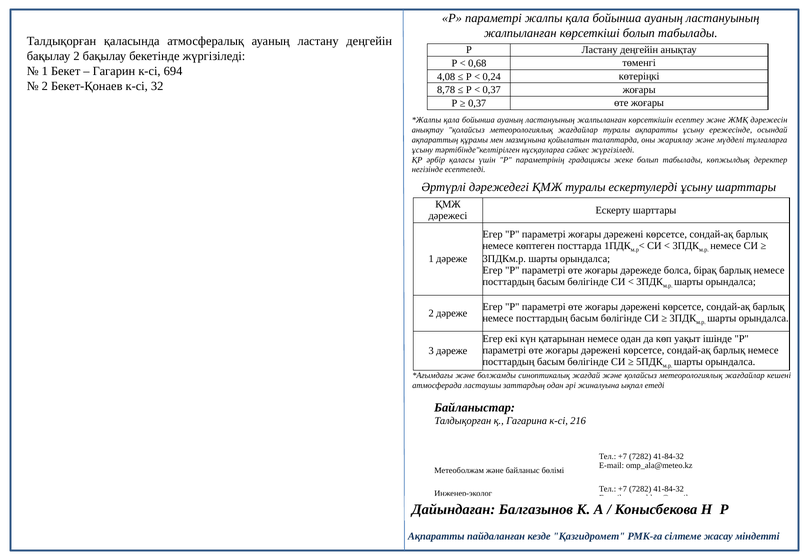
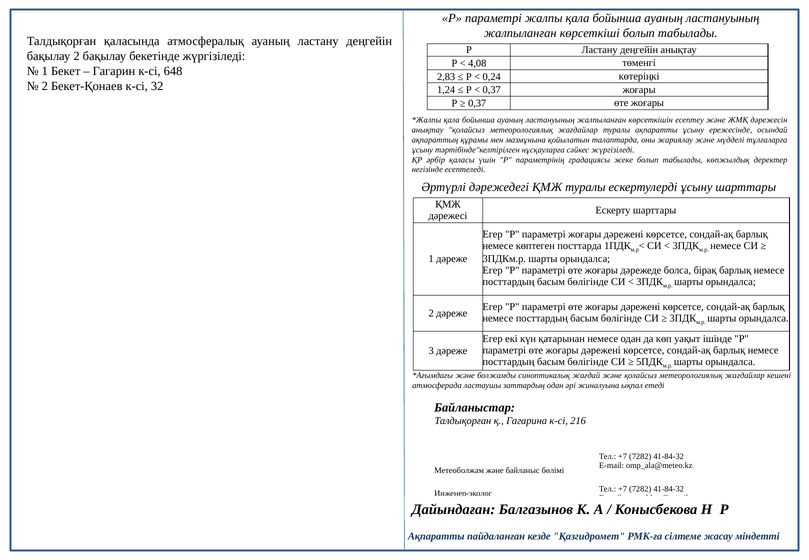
0,68: 0,68 -> 4,08 (477, 63)
694: 694 -> 648 (173, 71)
4,08: 4,08 -> 2,83 (446, 77)
8,78: 8,78 -> 1,24 (446, 90)
